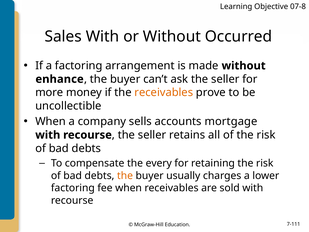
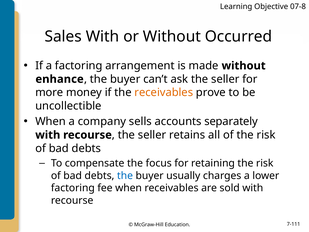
mortgage: mortgage -> separately (231, 121)
every: every -> focus (159, 163)
the colour: orange -> blue (125, 175)
